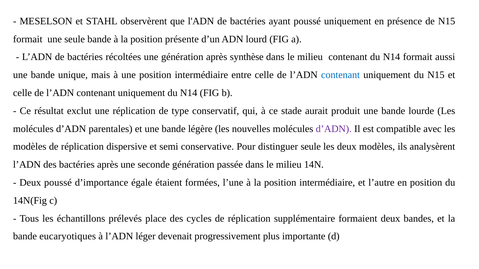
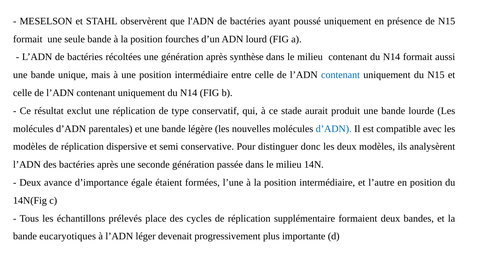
présente: présente -> fourches (182, 39)
d’ADN colour: purple -> blue (334, 129)
distinguer seule: seule -> donc (311, 147)
Deux poussé: poussé -> avance (58, 183)
